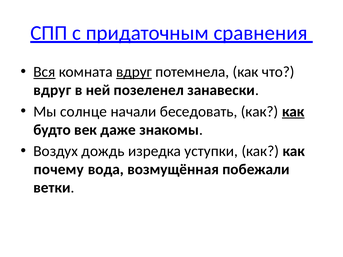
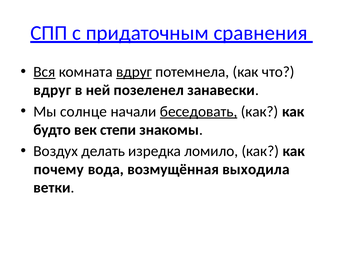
беседовать underline: none -> present (199, 112)
как underline: present -> none (293, 112)
даже: даже -> степи (118, 130)
дождь: дождь -> делать (103, 151)
уступки: уступки -> ломило (211, 151)
побежали: побежали -> выходила (256, 170)
